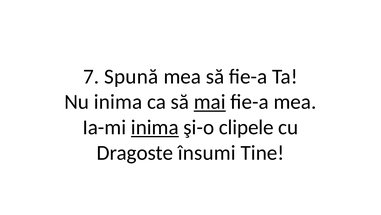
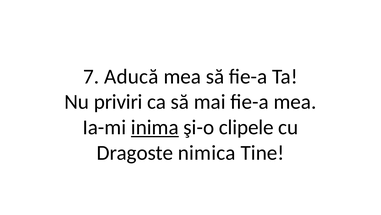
Spună: Spună -> Aducă (131, 76)
Nu inima: inima -> priviri (118, 102)
mai underline: present -> none (210, 102)
însumi: însumi -> nimica (207, 152)
